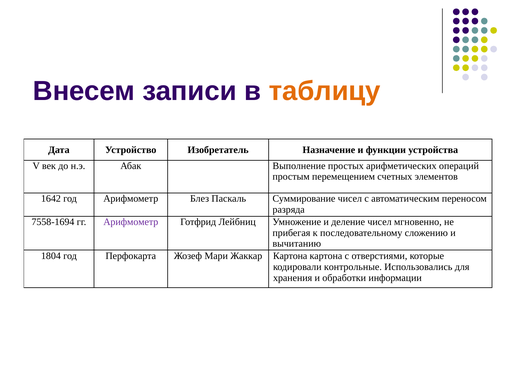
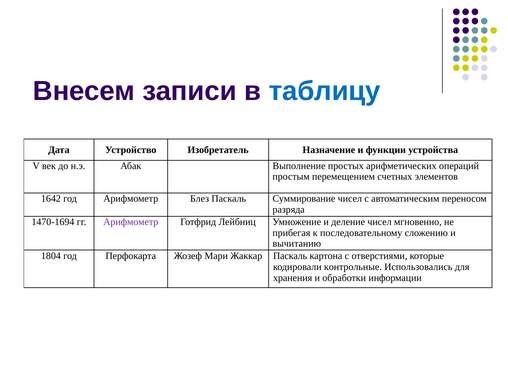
таблицу colour: orange -> blue (325, 91)
7558-1694: 7558-1694 -> 1470-1694 (53, 222)
Жаккар Картона: Картона -> Паскаль (290, 256)
